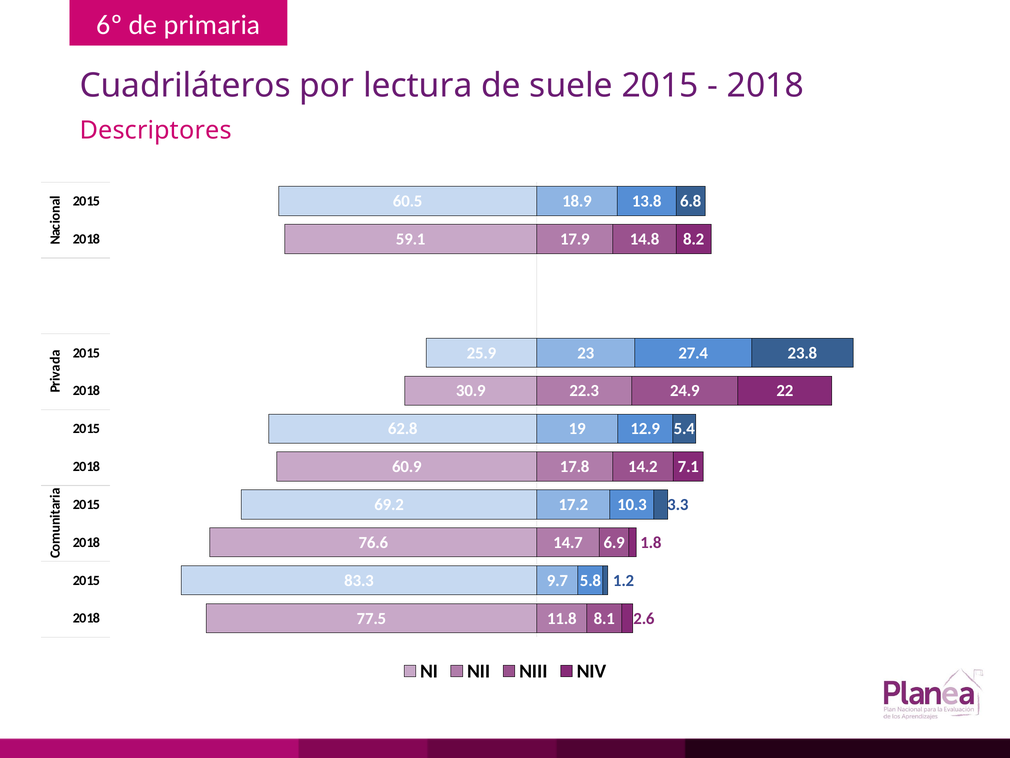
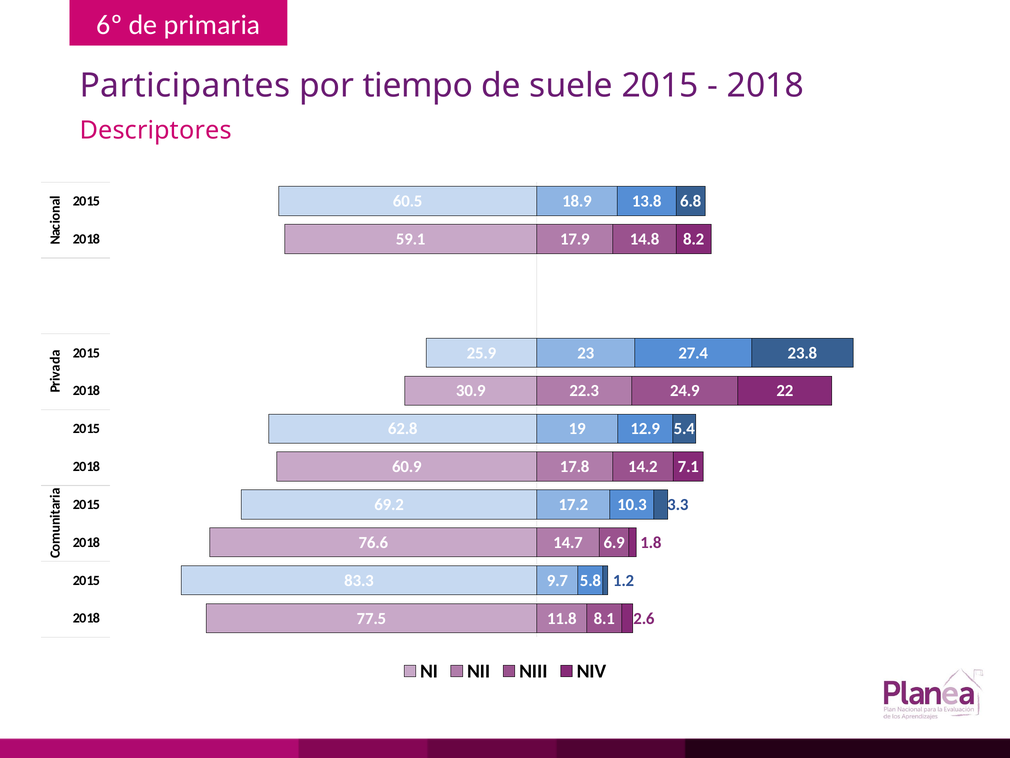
Cuadriláteros: Cuadriláteros -> Participantes (185, 86)
lectura: lectura -> tiempo (418, 86)
